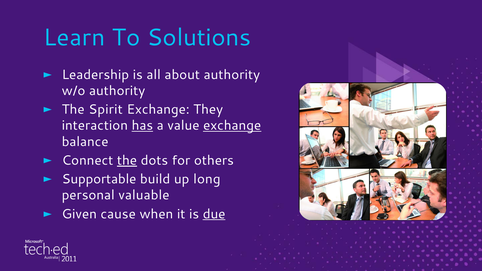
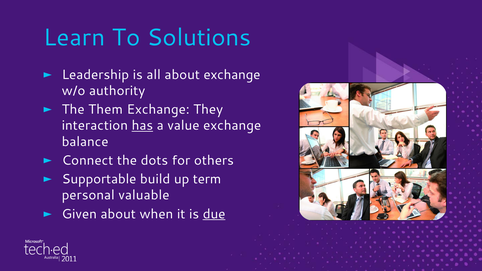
about authority: authority -> exchange (232, 75)
Spirit: Spirit -> Them (106, 110)
exchange underline: present -> none (232, 126)
the underline: present -> none (127, 160)
long: long -> term (207, 179)
Given cause: cause -> about (118, 214)
